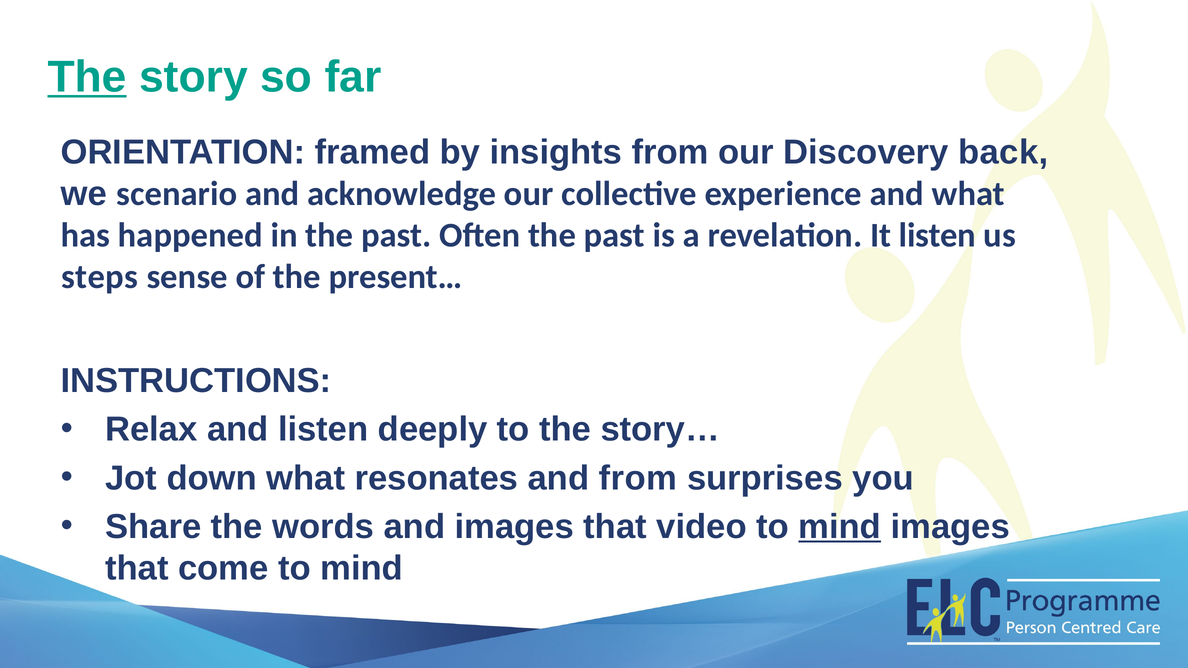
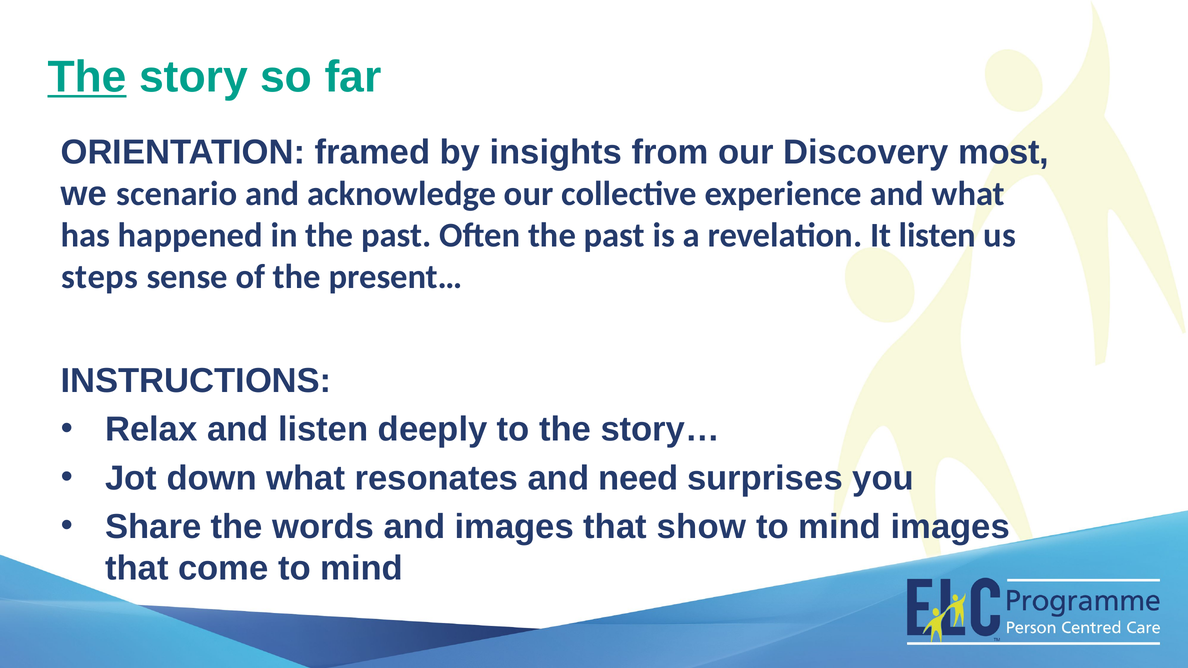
back: back -> most (1004, 152)
and from: from -> need (638, 478)
video: video -> show (701, 527)
mind underline: present -> none (840, 527)
